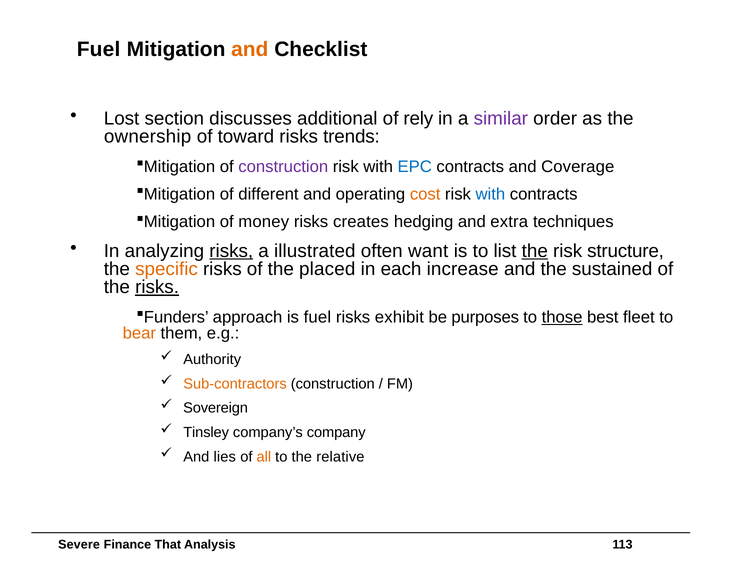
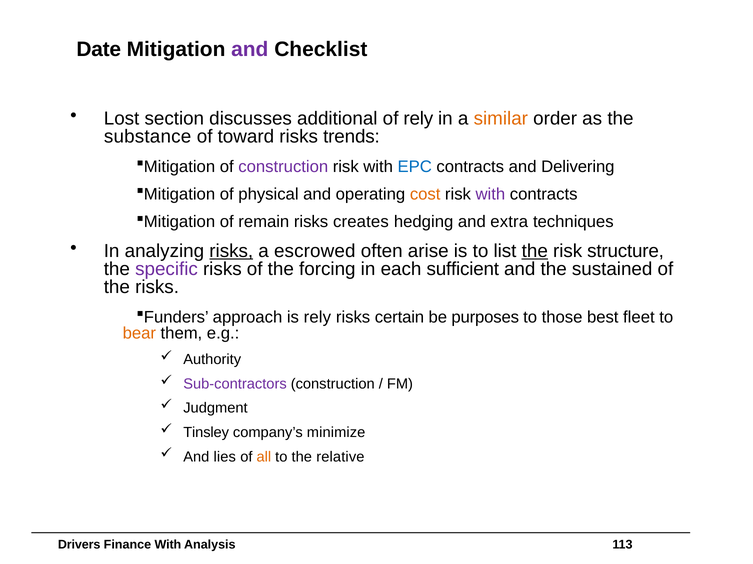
Fuel: Fuel -> Date (99, 49)
and colour: orange -> purple (250, 49)
similar colour: purple -> orange (501, 119)
ownership: ownership -> substance (148, 137)
Coverage: Coverage -> Delivering (578, 167)
different: different -> physical (268, 195)
with colour: blue -> purple (490, 195)
money: money -> remain (264, 222)
illustrated: illustrated -> escrowed (315, 251)
want: want -> arise (428, 251)
specific colour: orange -> purple (166, 269)
placed: placed -> forcing (327, 269)
increase: increase -> sufficient (463, 269)
risks underline: present -> none (157, 288)
is fuel: fuel -> rely (317, 318)
exhibit: exhibit -> certain (400, 318)
those underline: present -> none (562, 318)
Sub-contractors colour: orange -> purple (235, 384)
Sovereign: Sovereign -> Judgment (215, 409)
company: company -> minimize (336, 433)
Severe: Severe -> Drivers (79, 545)
That: That -> With (168, 545)
